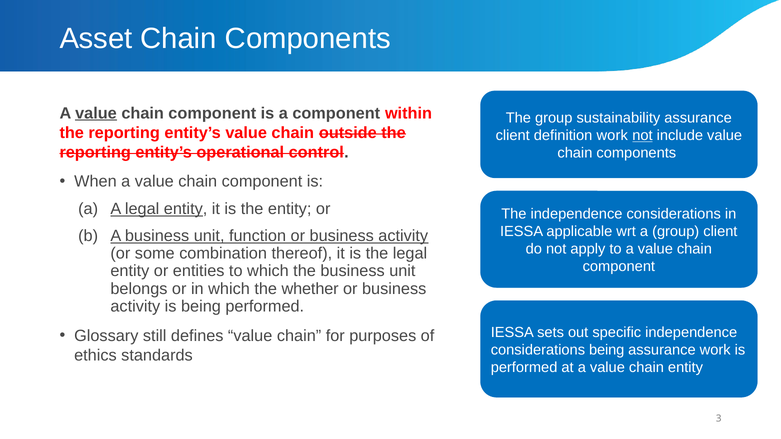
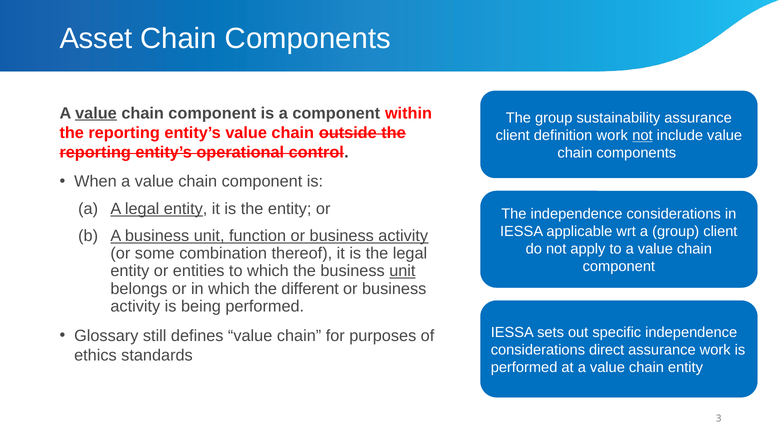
unit underline: none -> present (402, 271)
whether: whether -> different (310, 289)
considerations being: being -> direct (607, 350)
